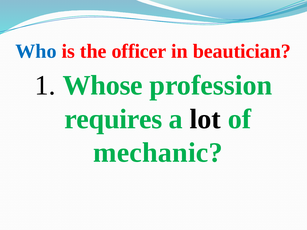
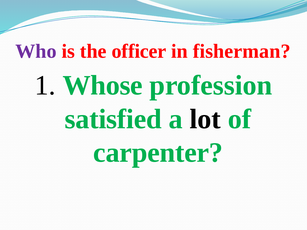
Who colour: blue -> purple (36, 51)
beautician: beautician -> fisherman (242, 51)
requires: requires -> satisfied (113, 119)
mechanic: mechanic -> carpenter (158, 153)
